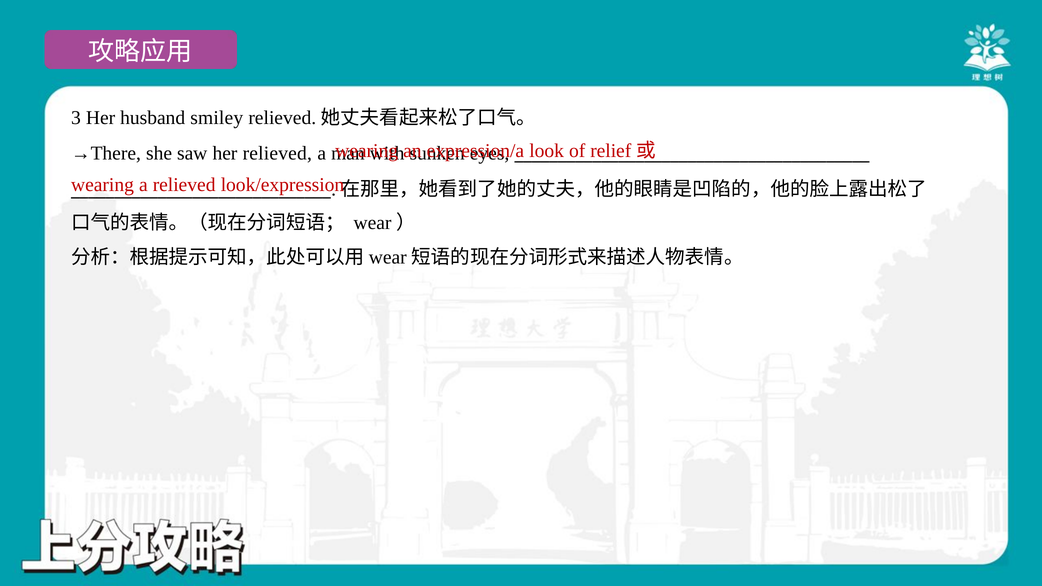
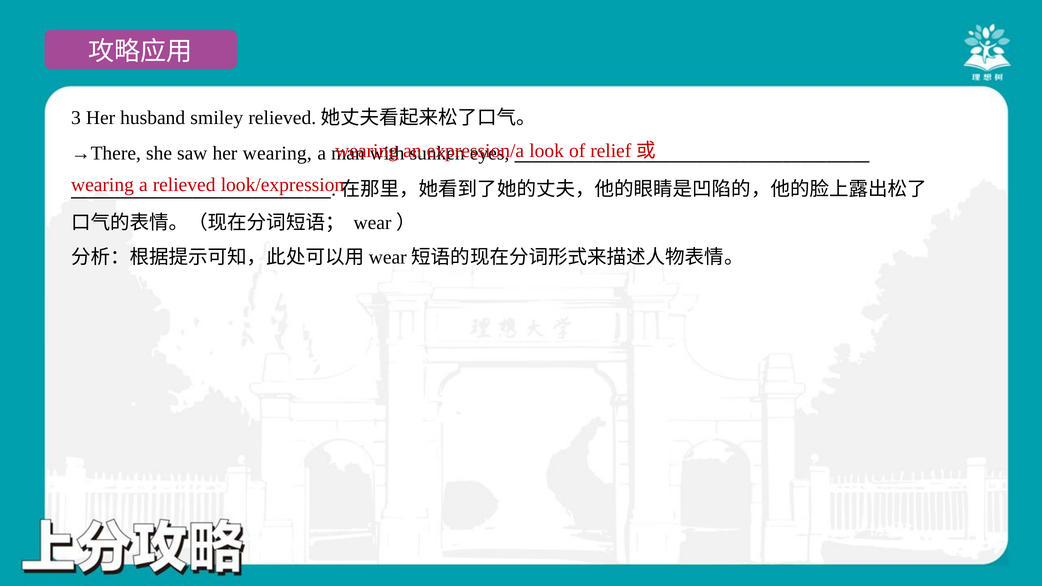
her relieved: relieved -> wearing (277, 154)
